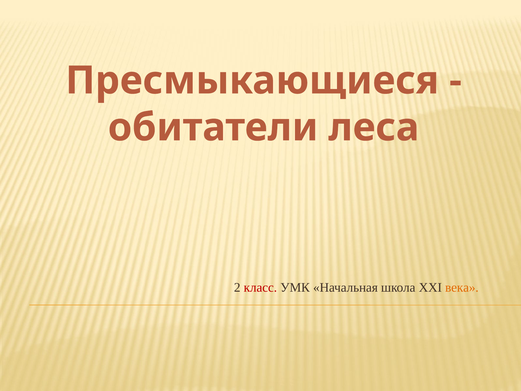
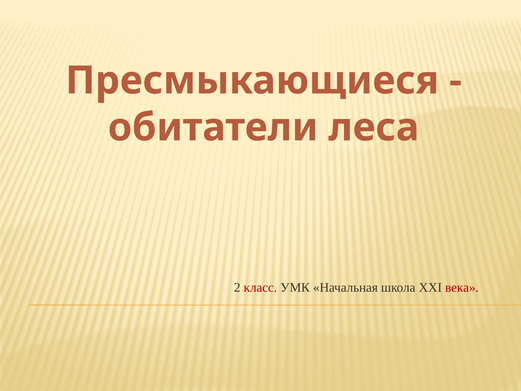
века colour: orange -> red (462, 287)
